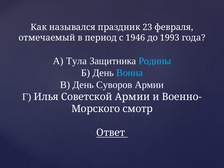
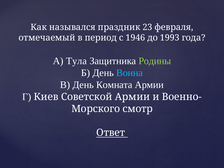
Родины colour: light blue -> light green (155, 61)
Суворов: Суворов -> Комната (114, 85)
Илья: Илья -> Киев (46, 97)
